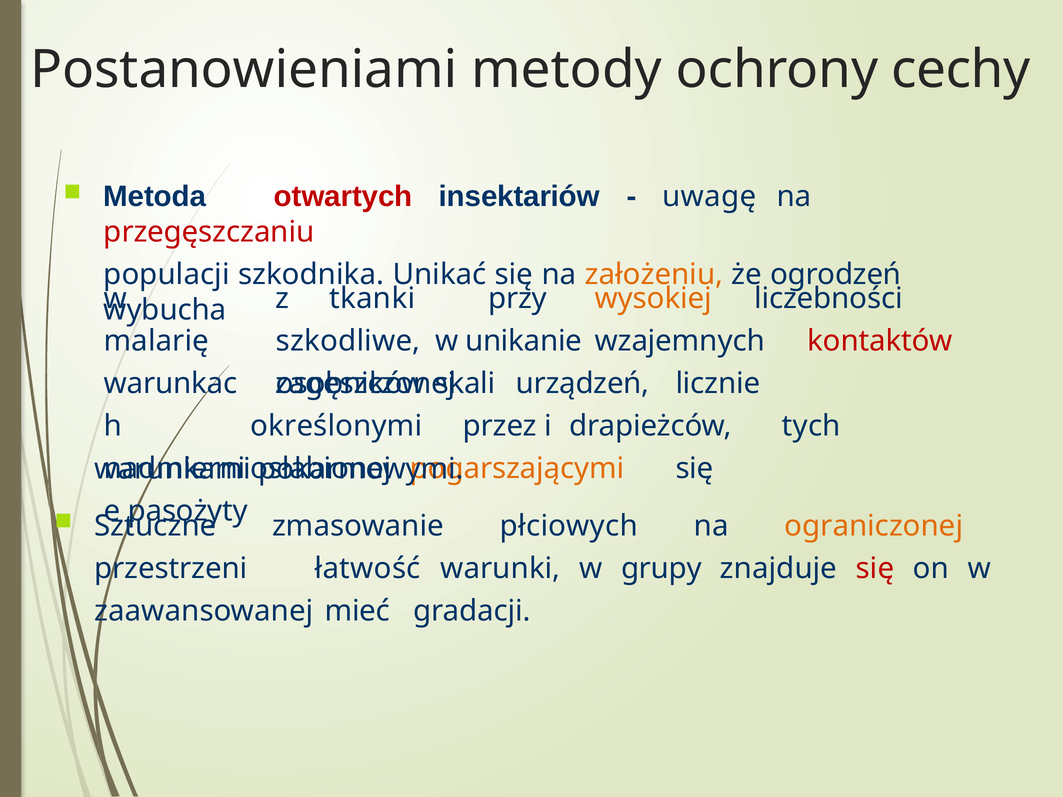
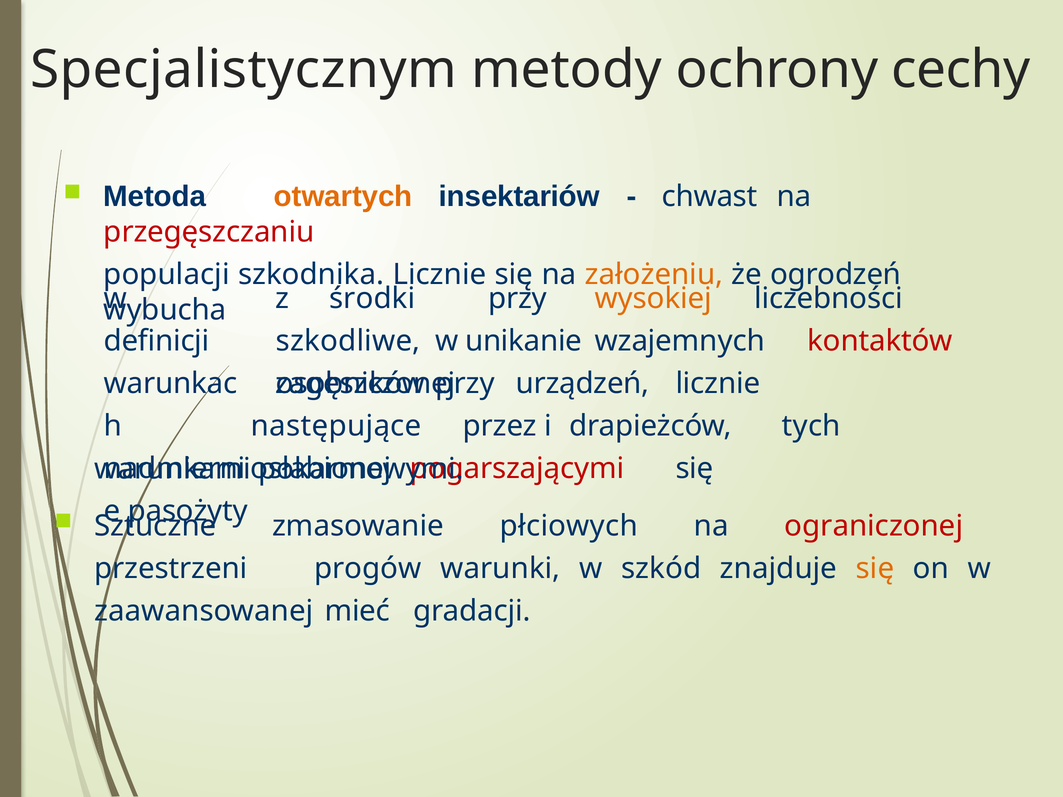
Postanowieniami: Postanowieniami -> Specjalistycznym (243, 70)
otwartych colour: red -> orange (343, 197)
uwagę: uwagę -> chwast (710, 197)
szkodnika Unikać: Unikać -> Licznie (440, 275)
tkanki: tkanki -> środki (372, 299)
malarię: malarię -> definicji (157, 341)
skali: skali -> przy (465, 384)
określonymi: określonymi -> następujące (336, 426)
pogarszającymi colour: orange -> red (517, 469)
ograniczonej colour: orange -> red (874, 526)
łatwość: łatwość -> progów (368, 569)
grupy: grupy -> szkód (661, 569)
się colour: red -> orange (875, 569)
